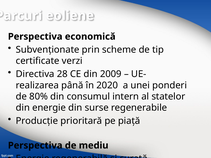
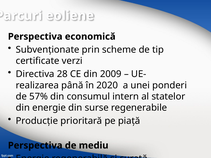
80%: 80% -> 57% (39, 97)
